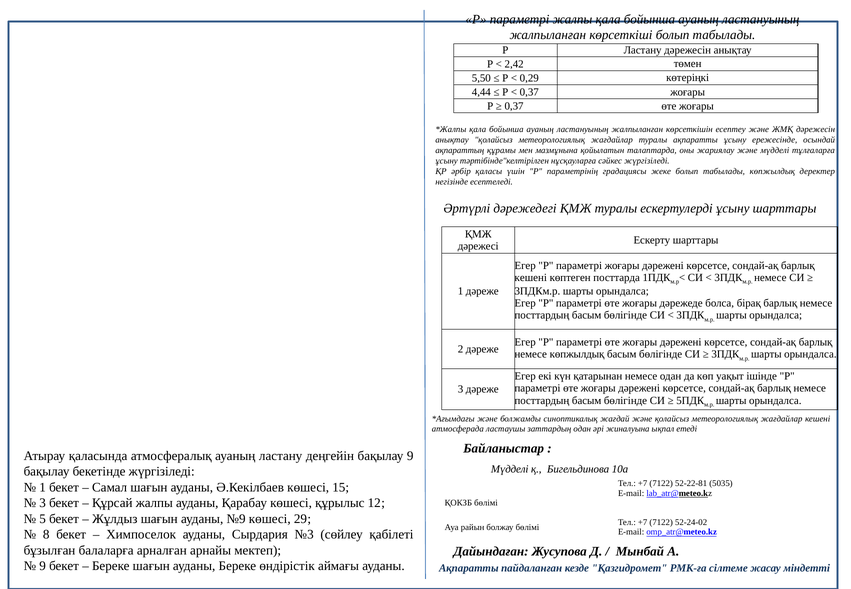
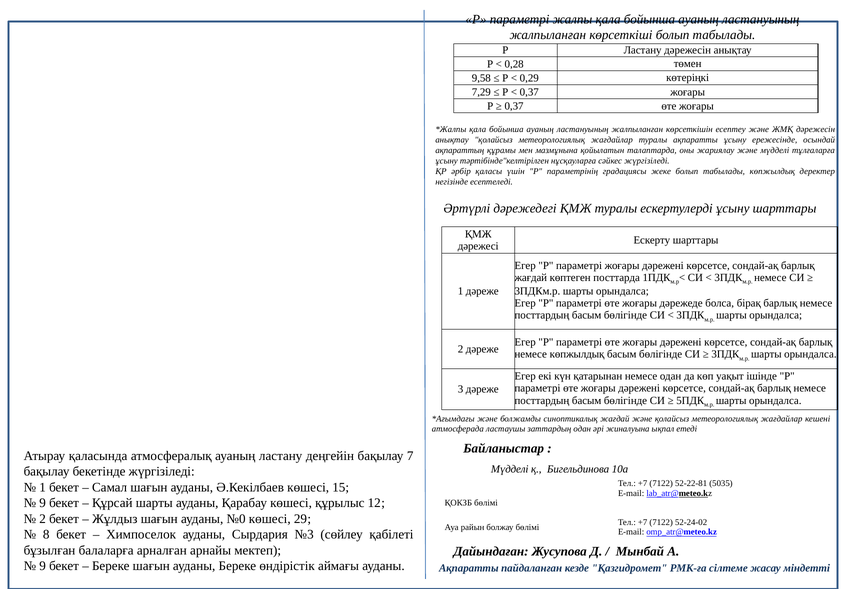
2,42: 2,42 -> 0,28 (514, 64)
5,50: 5,50 -> 9,58 (481, 78)
4,44: 4,44 -> 7,29 (481, 92)
кешені: кешені -> жағдай (531, 278)
бақылау 9: 9 -> 7 (410, 456)
3: 3 -> 9 (43, 503)
Құрсай жалпы: жалпы -> шарты (154, 503)
5: 5 -> 2 (43, 519)
№9: №9 -> №0 (236, 519)
